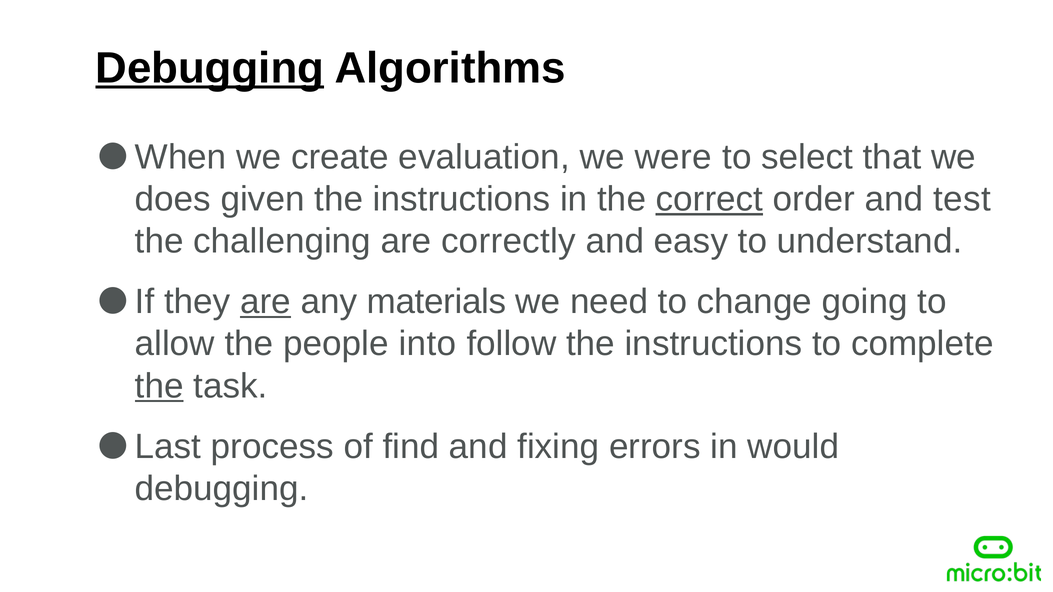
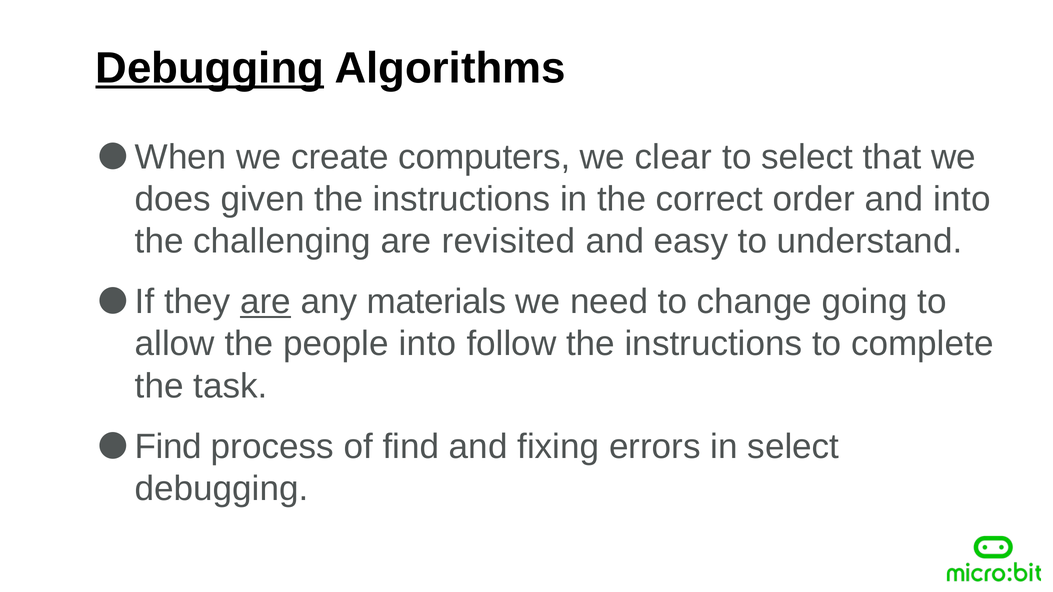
evaluation: evaluation -> computers (484, 157)
were: were -> clear (673, 157)
correct underline: present -> none (709, 199)
and test: test -> into (962, 199)
correctly: correctly -> revisited (508, 241)
the underline: present -> none (159, 386)
Last: Last -> Find (168, 447)
in would: would -> select (793, 447)
